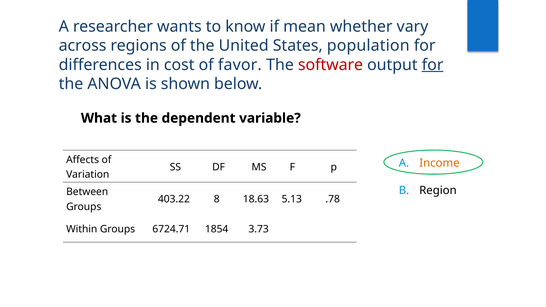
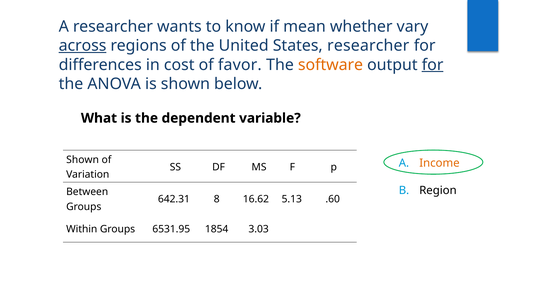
across underline: none -> present (83, 46)
States population: population -> researcher (368, 46)
software colour: red -> orange (330, 65)
Affects: Affects -> Shown (83, 160)
403.22: 403.22 -> 642.31 (174, 199)
18.63: 18.63 -> 16.62 (256, 199)
.78: .78 -> .60 (333, 199)
6724.71: 6724.71 -> 6531.95 (171, 229)
3.73: 3.73 -> 3.03 (259, 229)
